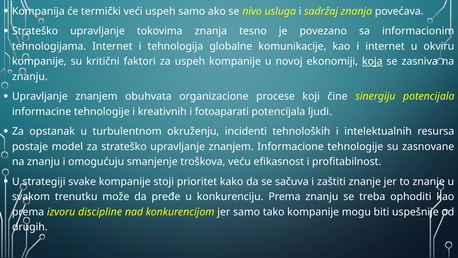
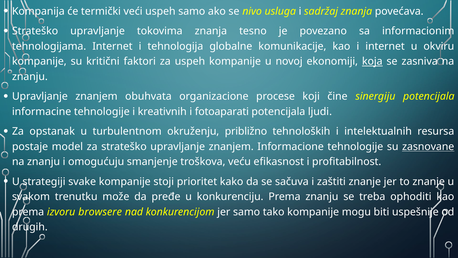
incidenti: incidenti -> približno (246, 131)
zasnovane underline: none -> present (428, 146)
discipline: discipline -> browsere (100, 212)
